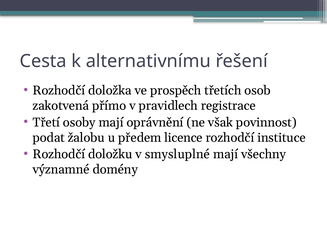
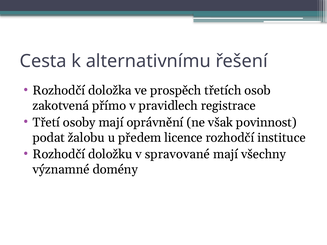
smysluplné: smysluplné -> spravované (177, 154)
